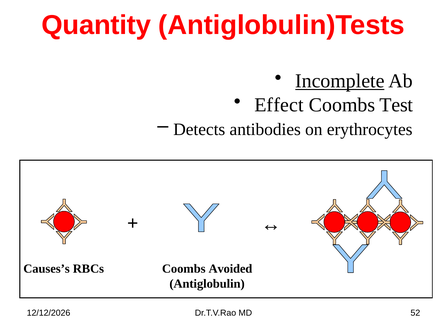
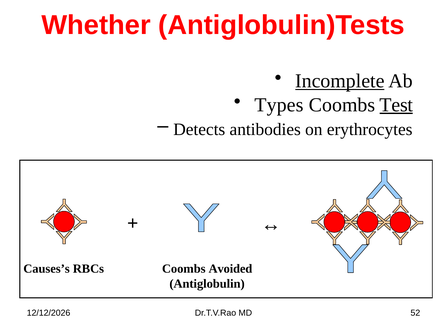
Quantity: Quantity -> Whether (96, 25)
Effect: Effect -> Types (279, 105)
Test underline: none -> present (396, 105)
